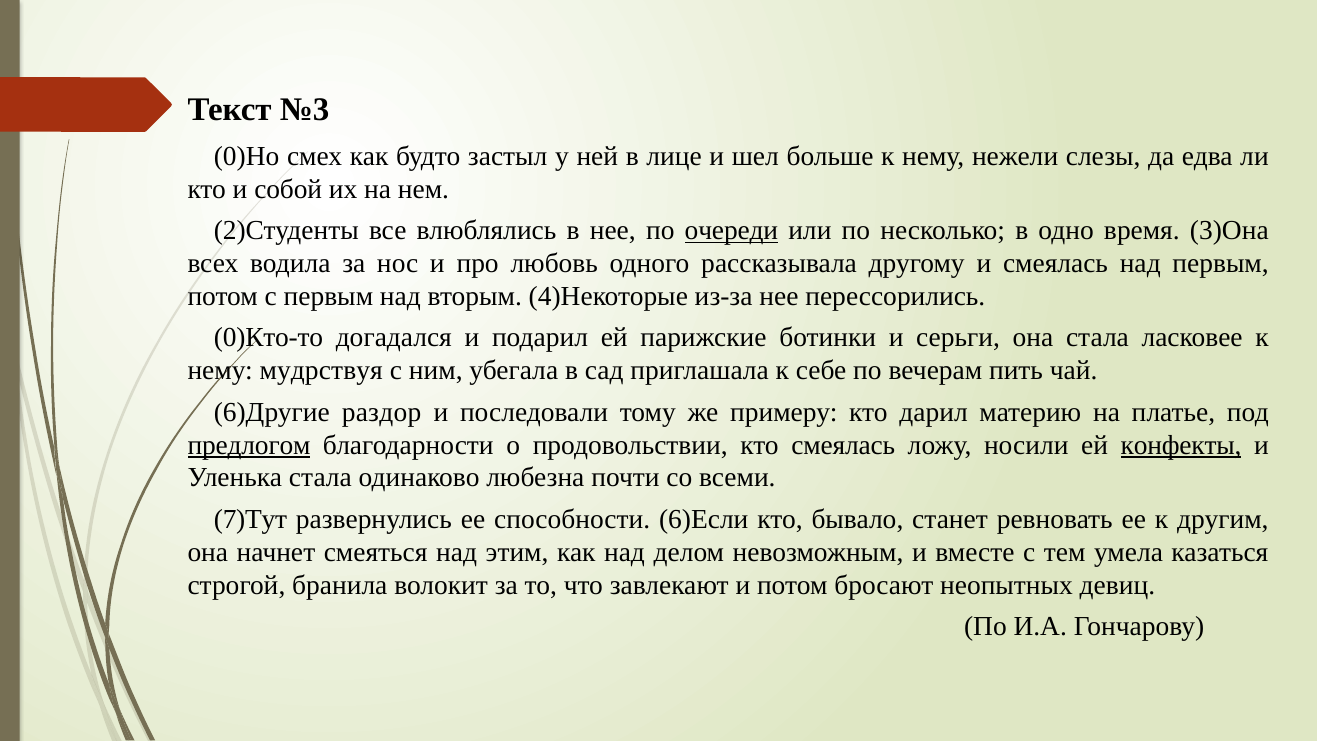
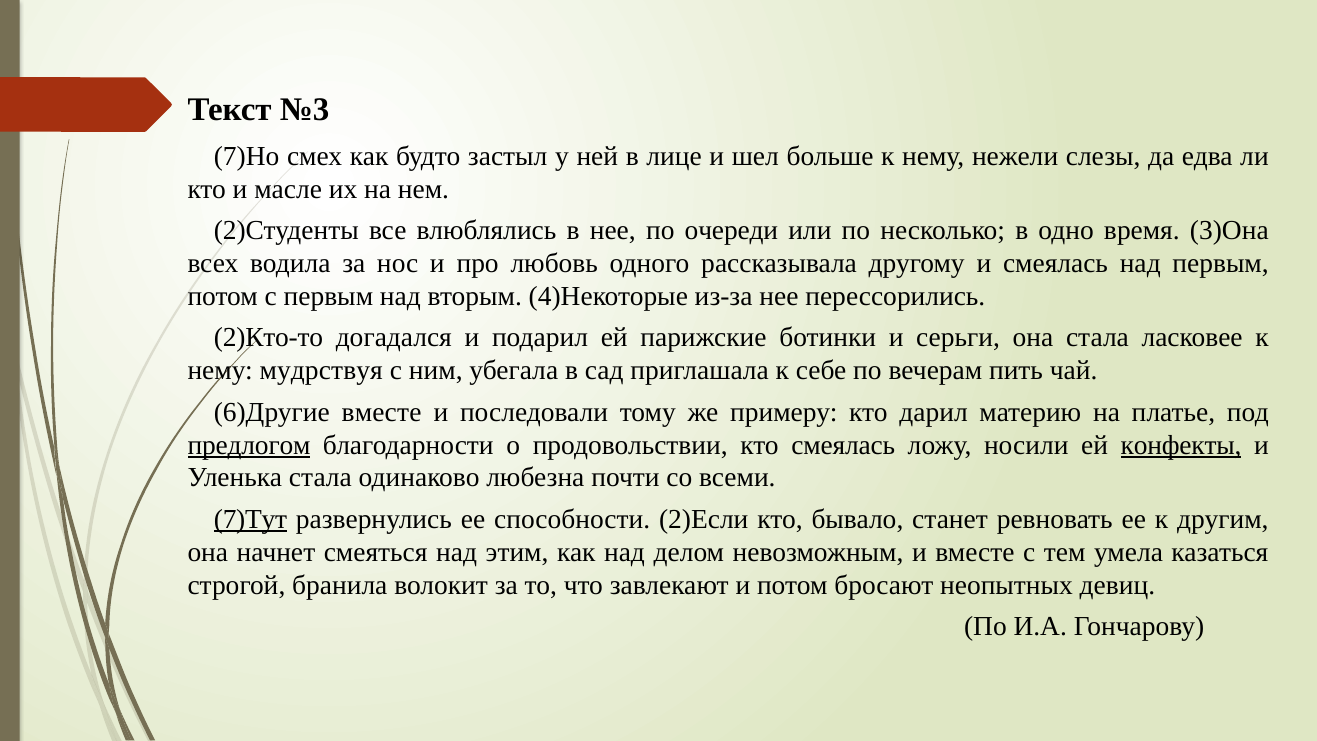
0)Но: 0)Но -> 7)Но (247, 157)
собой: собой -> масле (288, 190)
очереди underline: present -> none (731, 231)
0)Кто-то: 0)Кто-то -> 2)Кто-то (269, 338)
6)Другие раздор: раздор -> вместе (382, 412)
7)Тут underline: none -> present (251, 519)
6)Если: 6)Если -> 2)Если (704, 519)
